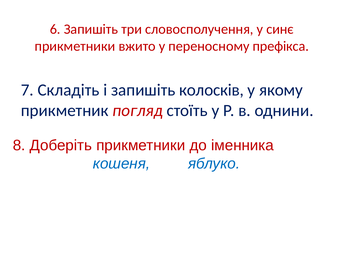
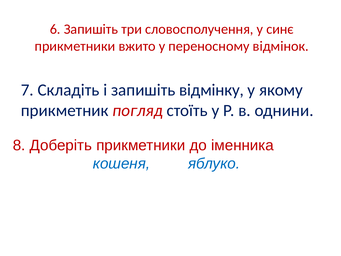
префікса: префікса -> відмінок (281, 46)
колосків: колосків -> відмінку (212, 90)
